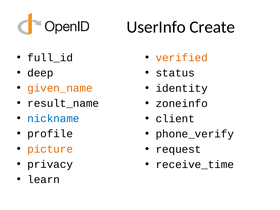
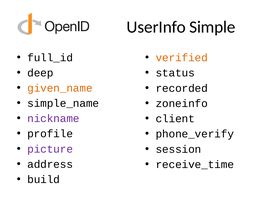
Create: Create -> Simple (212, 27)
identity: identity -> recorded (182, 88)
result_name: result_name -> simple_name (63, 103)
nickname colour: blue -> purple (53, 119)
picture colour: orange -> purple (50, 149)
request: request -> session (178, 149)
privacy: privacy -> address (50, 164)
learn: learn -> build (44, 179)
